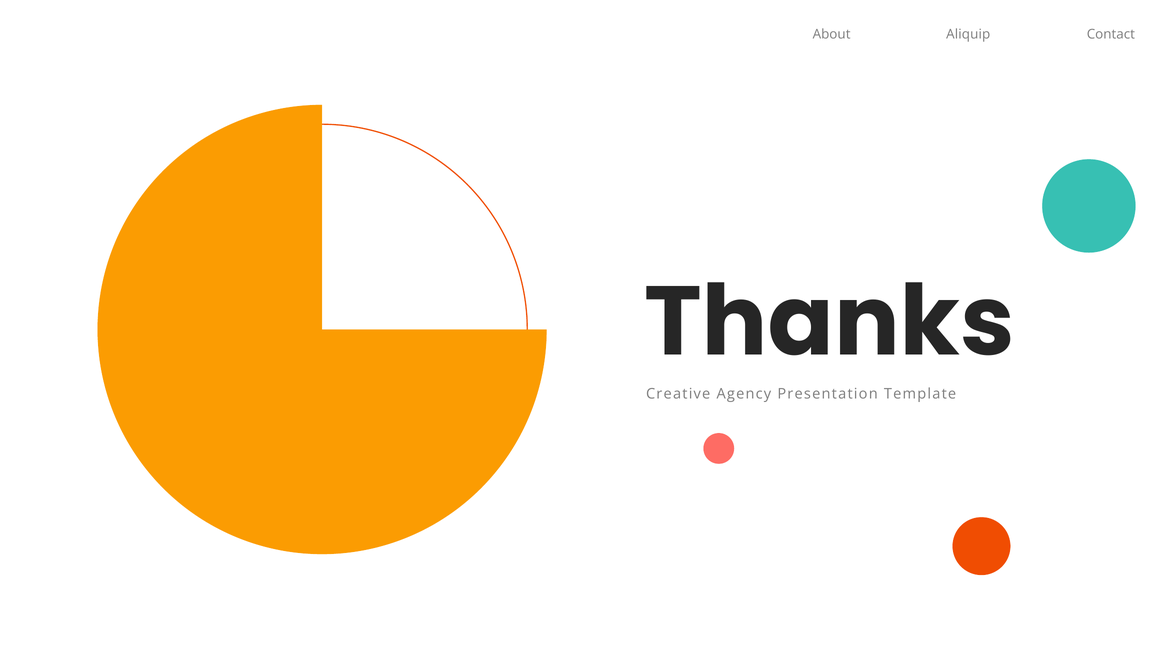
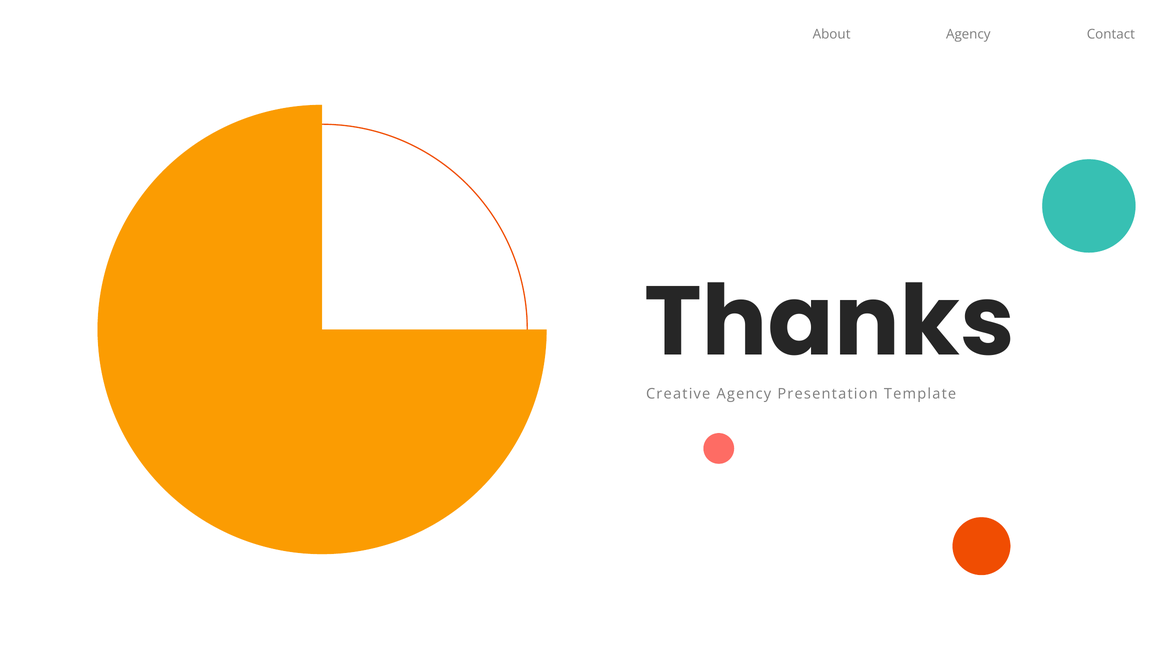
About Aliquip: Aliquip -> Agency (968, 34)
